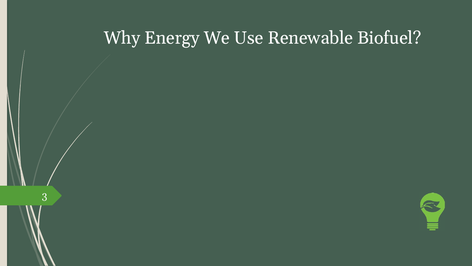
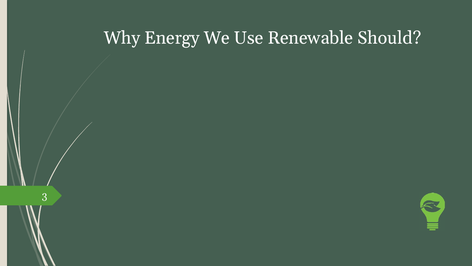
Biofuel: Biofuel -> Should (389, 38)
